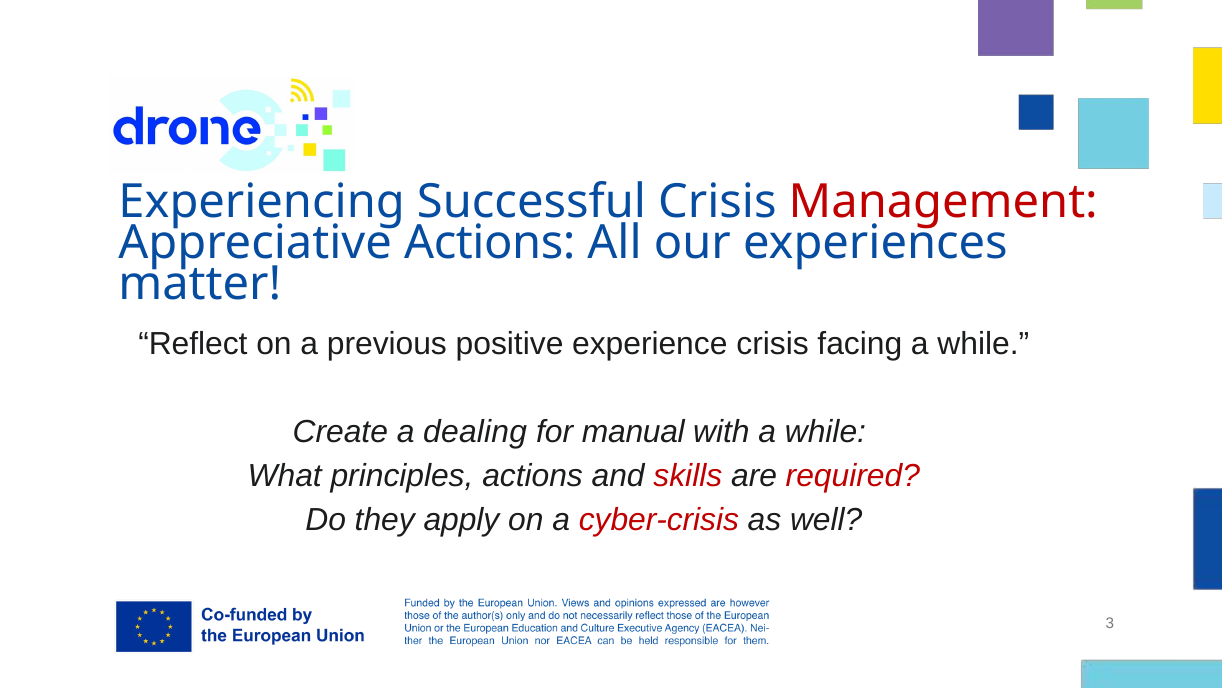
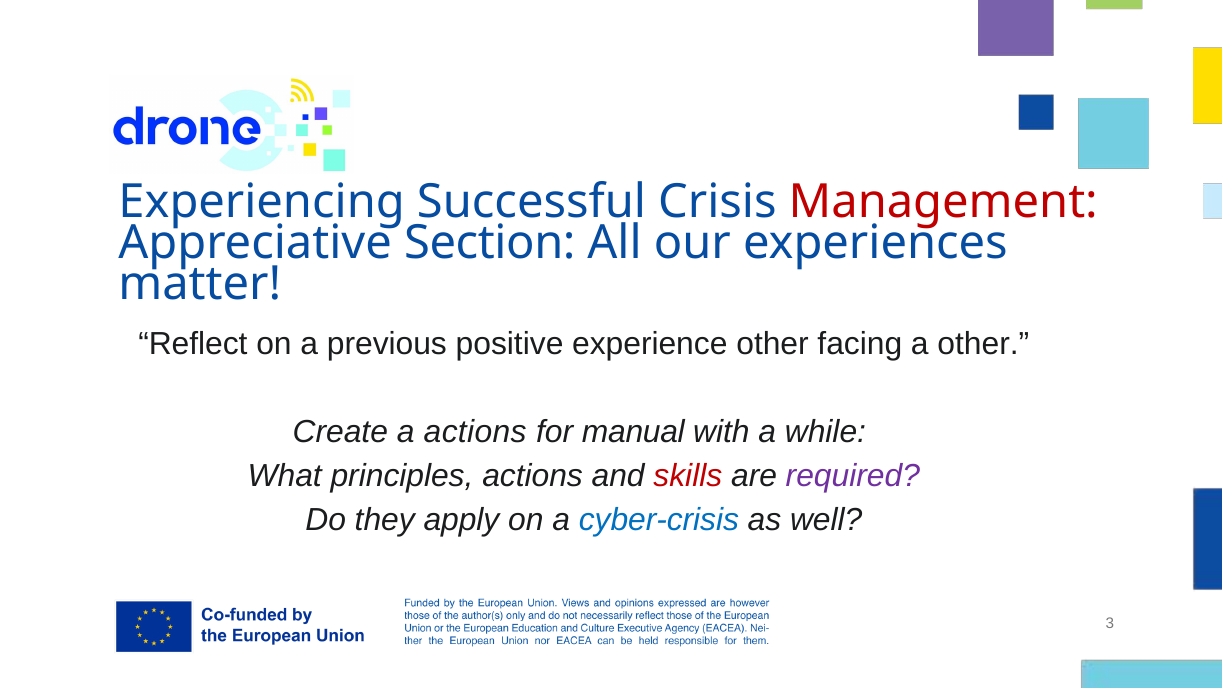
Appreciative Actions: Actions -> Section (490, 243)
experience crisis: crisis -> other (773, 344)
facing a while: while -> other (983, 344)
a dealing: dealing -> actions (475, 432)
required colour: red -> purple (853, 476)
cyber-crisis colour: red -> blue (659, 520)
